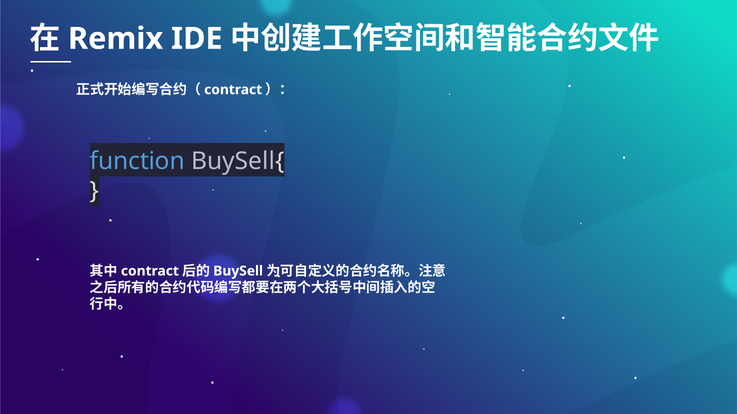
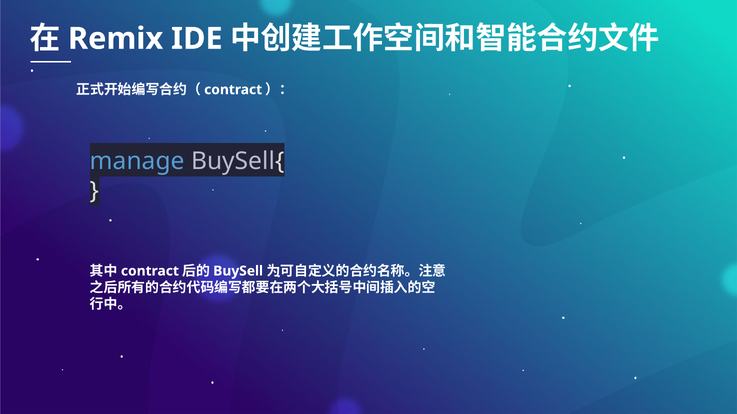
function: function -> manage (137, 161)
